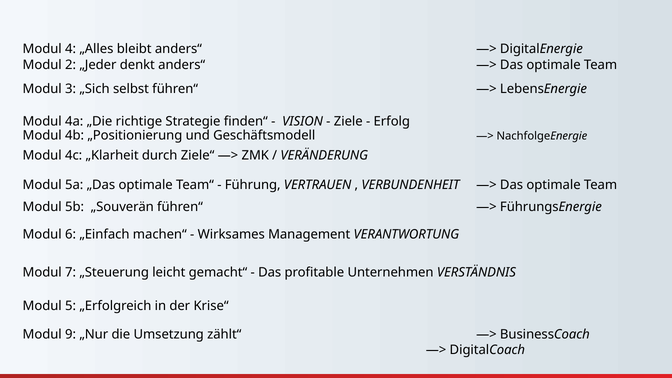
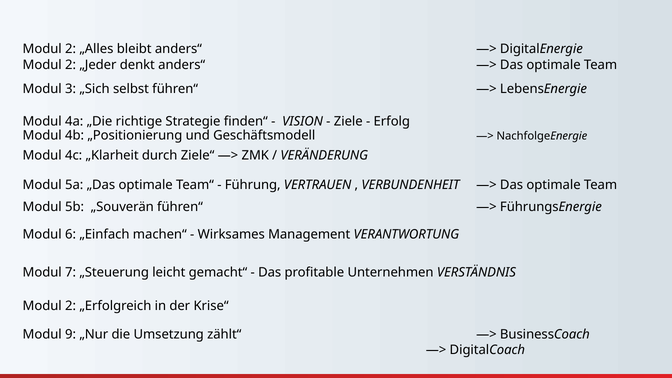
4: 4 -> 2 (71, 49)
5: 5 -> 2 (71, 306)
